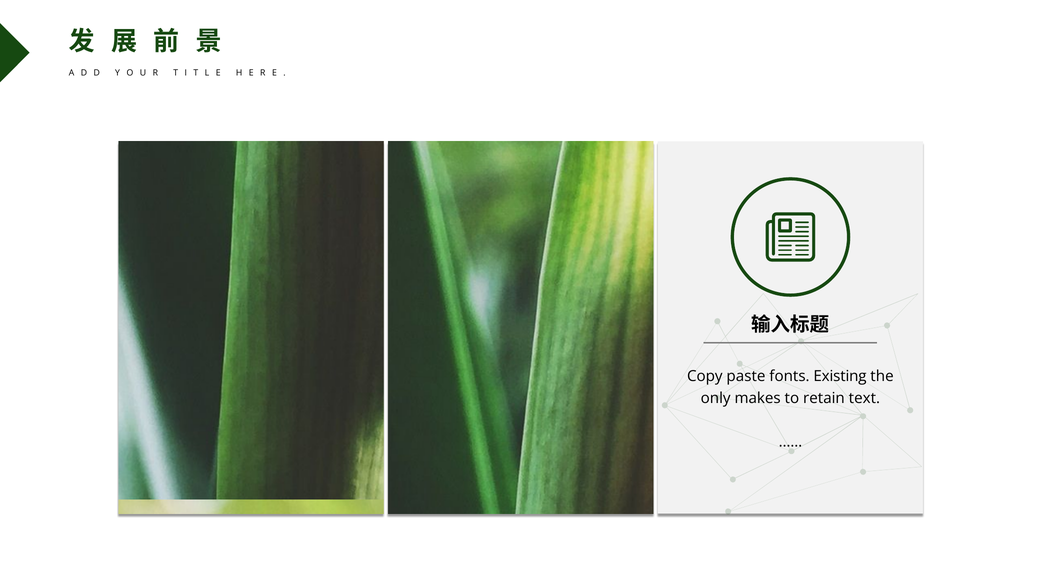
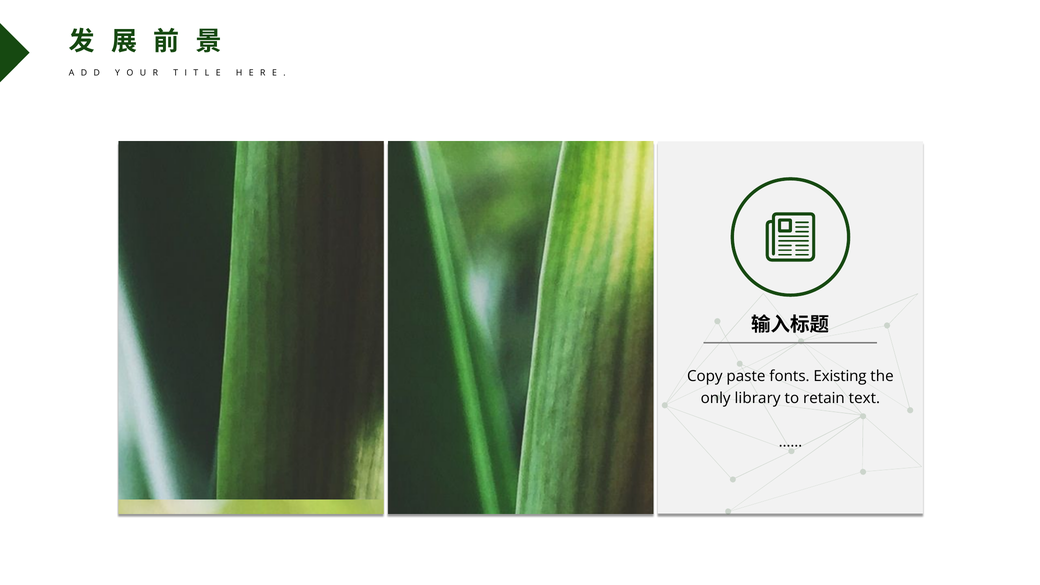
makes: makes -> library (758, 398)
